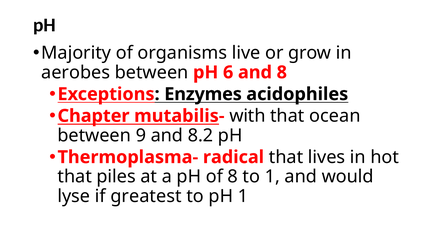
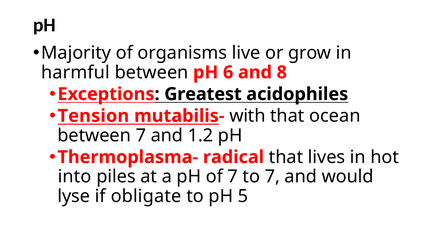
aerobes: aerobes -> harmful (76, 72)
Enzymes: Enzymes -> Greatest (203, 94)
Chapter: Chapter -> Tension (93, 116)
between 9: 9 -> 7 (141, 135)
8.2: 8.2 -> 1.2 (201, 135)
that: that -> into (75, 177)
of 8: 8 -> 7 (233, 177)
to 1: 1 -> 7 (272, 177)
greatest: greatest -> obligate (146, 196)
pH 1: 1 -> 5 (243, 196)
